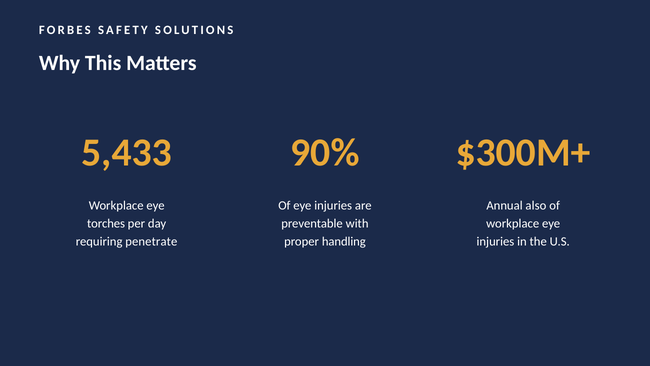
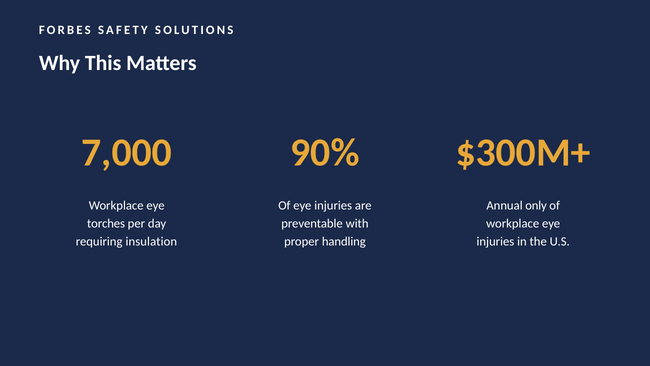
5,433: 5,433 -> 7,000 (127, 152)
also: also -> only (536, 205)
penetrate: penetrate -> insulation (151, 241)
